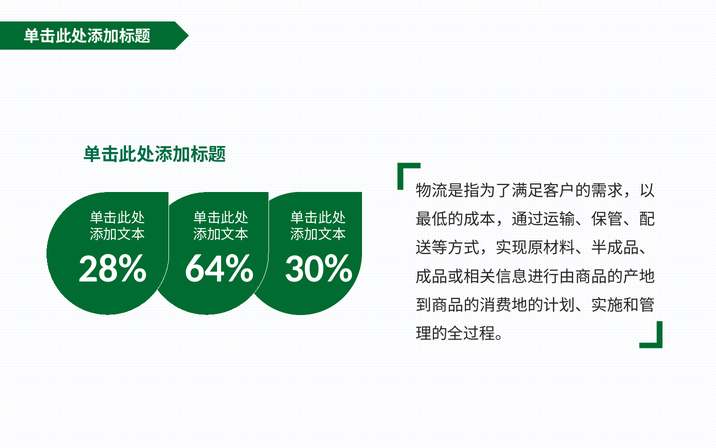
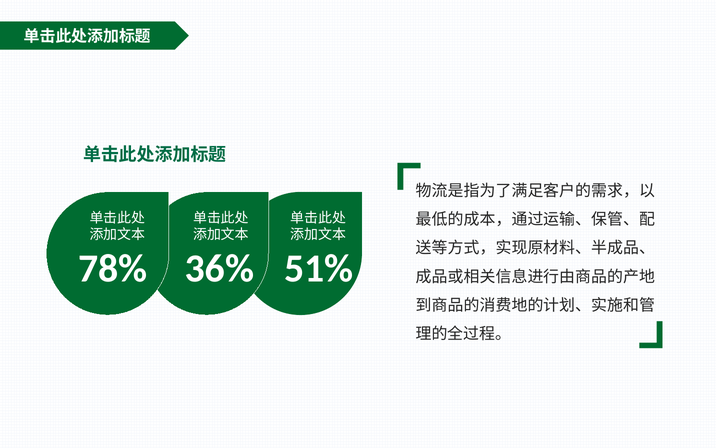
28%: 28% -> 78% (113, 268)
64%: 64% -> 36% (219, 268)
30%: 30% -> 51% (319, 268)
